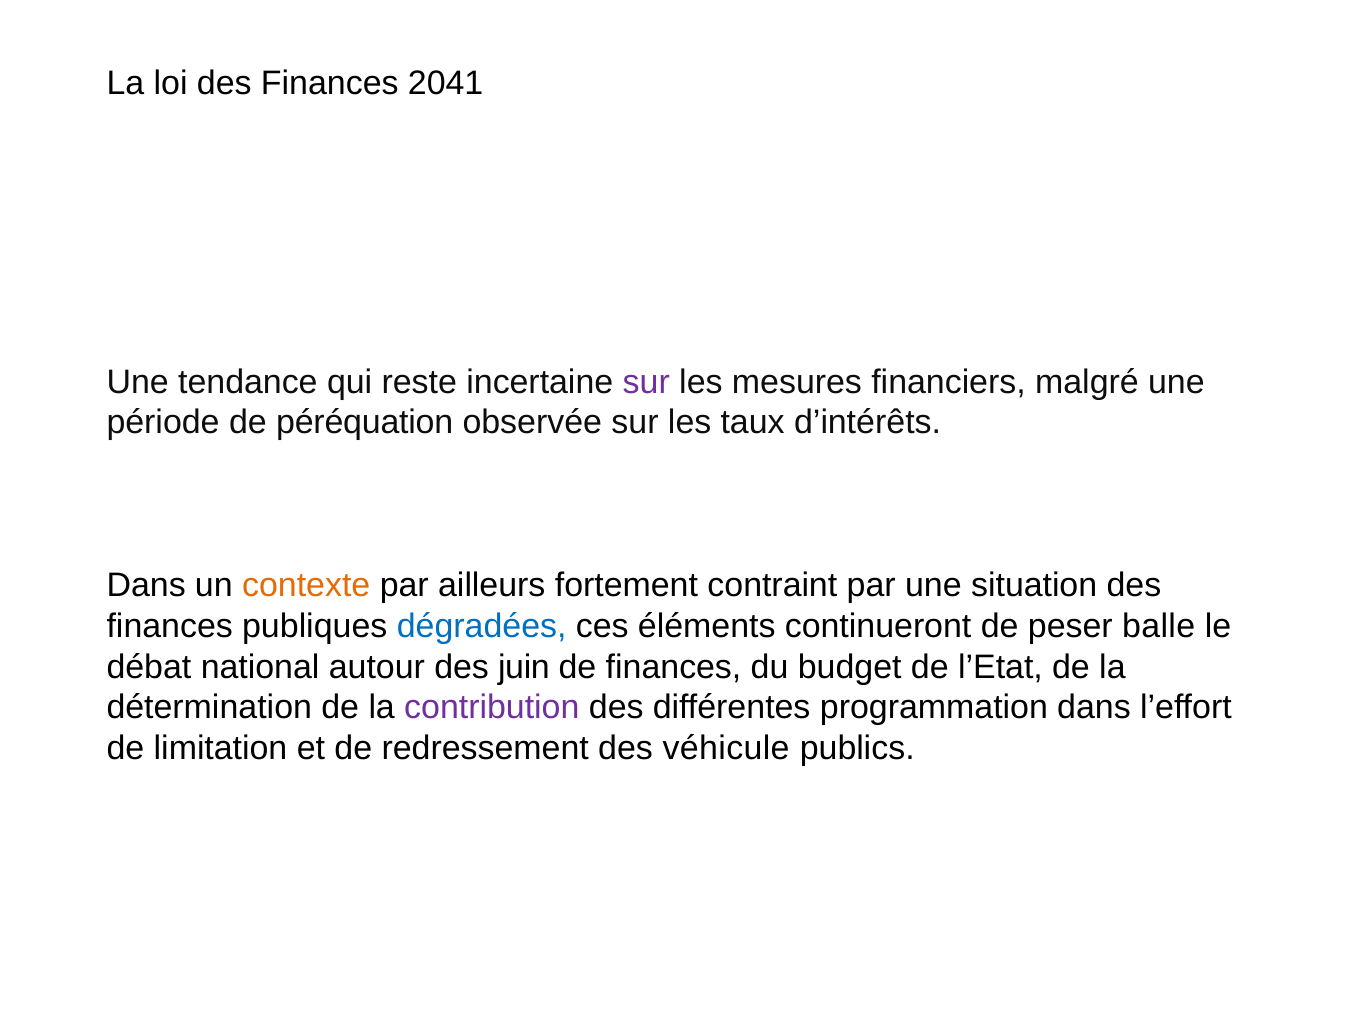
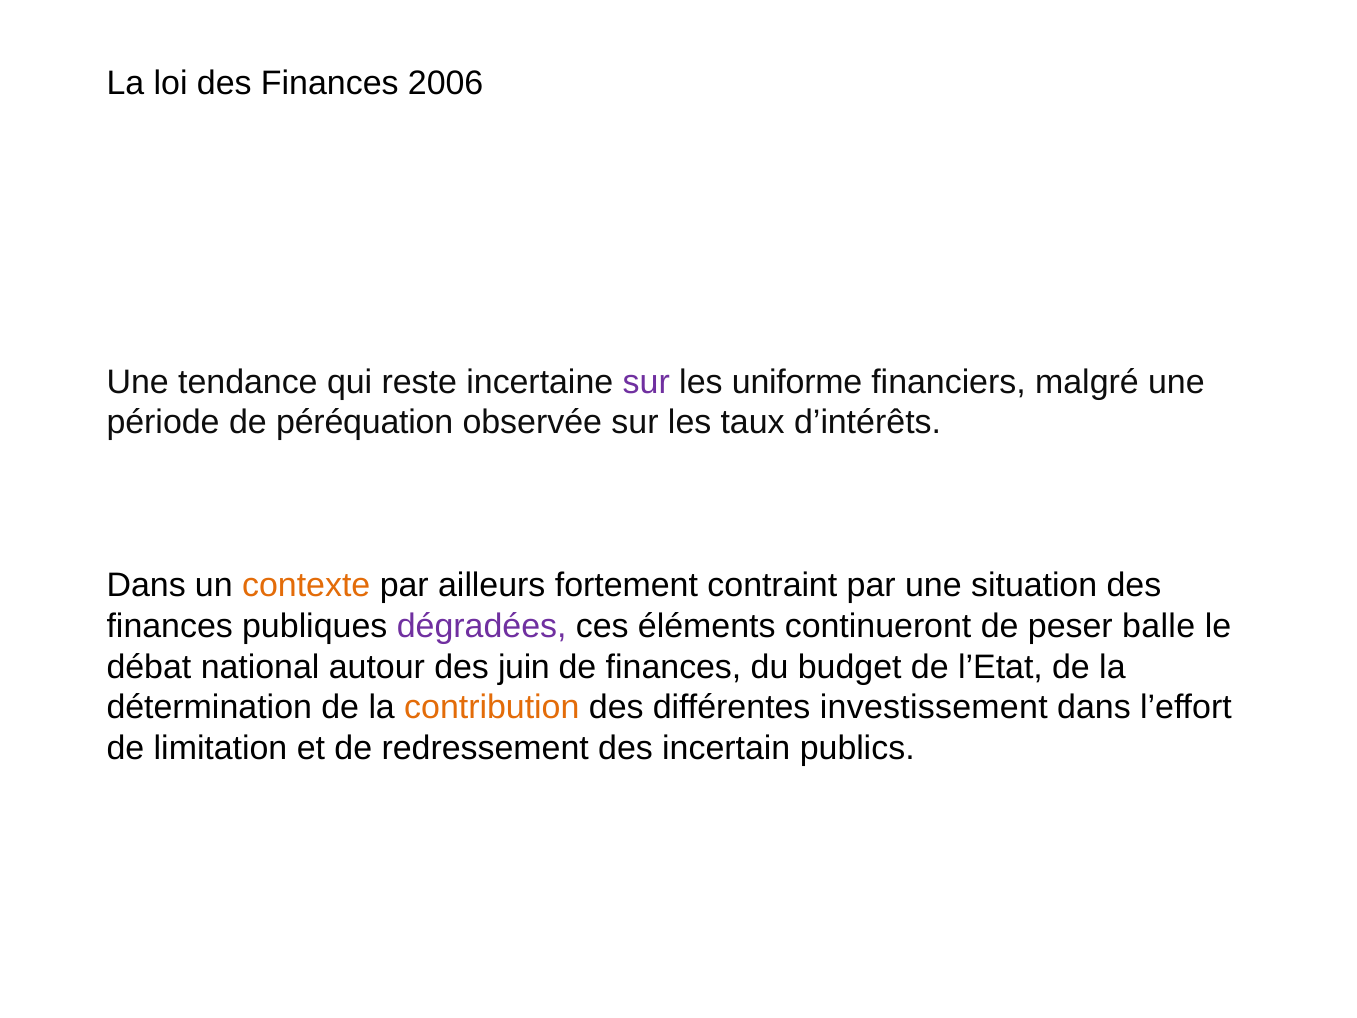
2041: 2041 -> 2006 (446, 84)
mesures: mesures -> uniforme (797, 382)
dégradées colour: blue -> purple (482, 626)
contribution colour: purple -> orange (492, 707)
programmation: programmation -> investissement (934, 707)
véhicule: véhicule -> incertain (726, 748)
